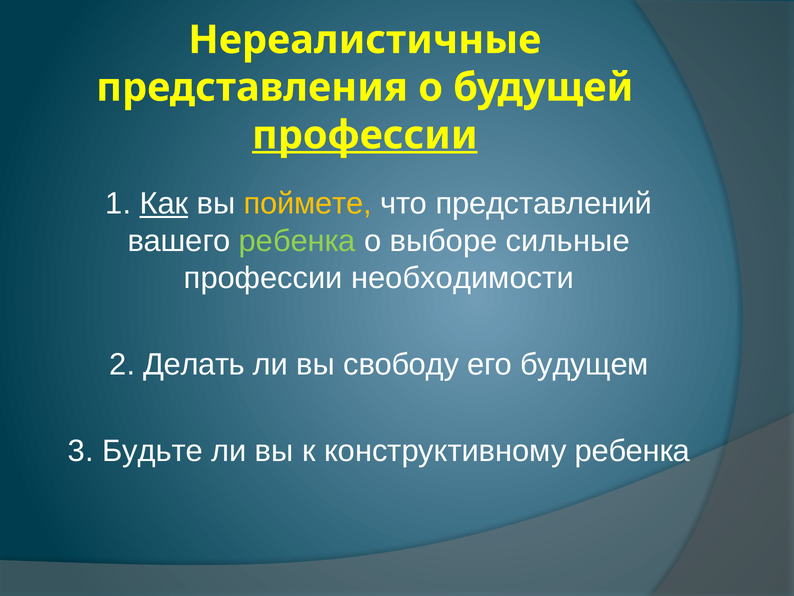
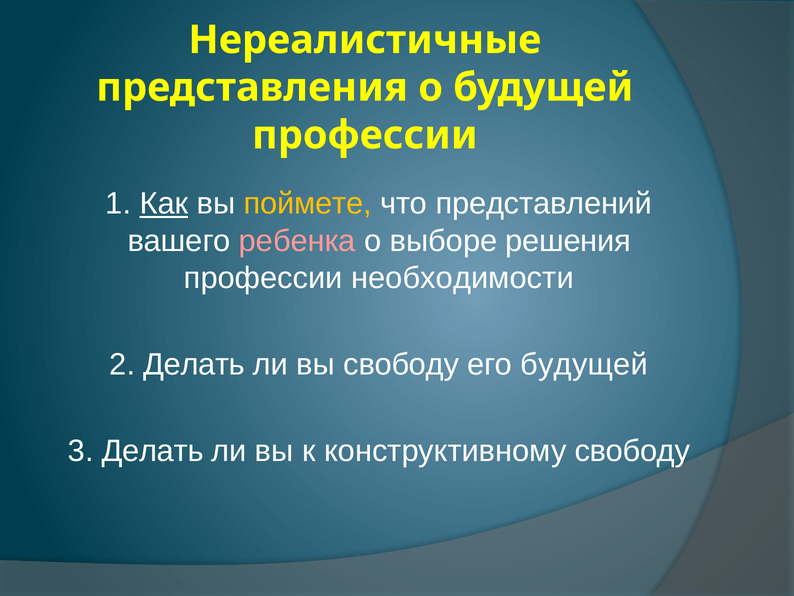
профессии underline: present -> none (365, 135)
ребенка colour: light green -> pink (297, 241)
сильные: сильные -> решения (568, 241)
его будущем: будущем -> будущей (584, 364)
3 Будьте: Будьте -> Делать (153, 451)
конструктивному ребенка: ребенка -> свободу (632, 451)
